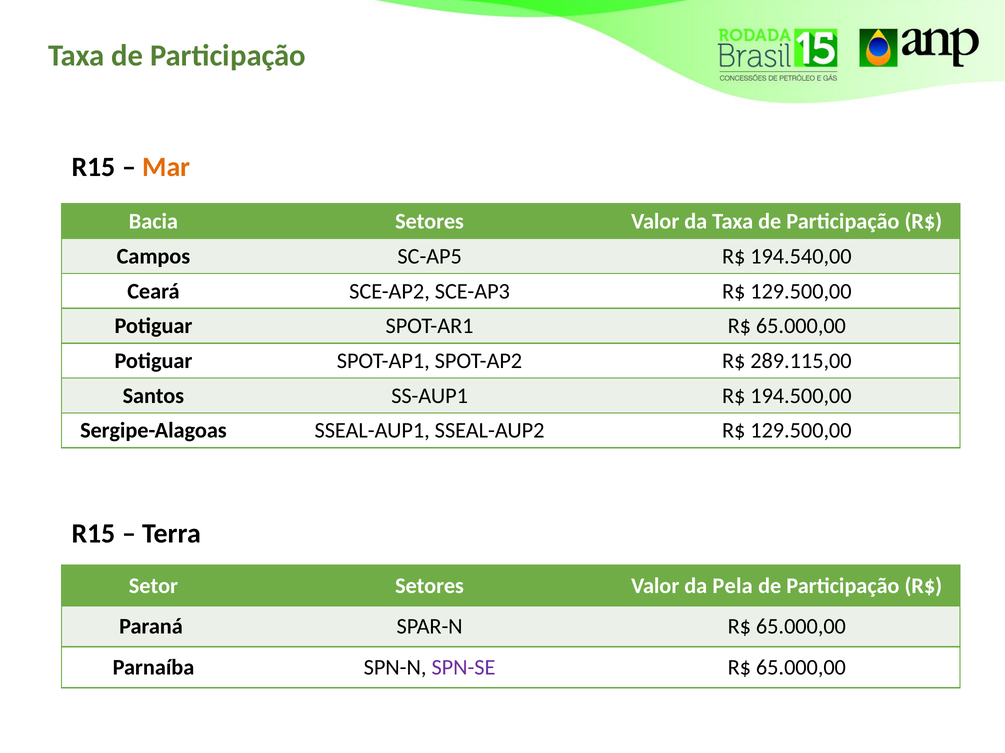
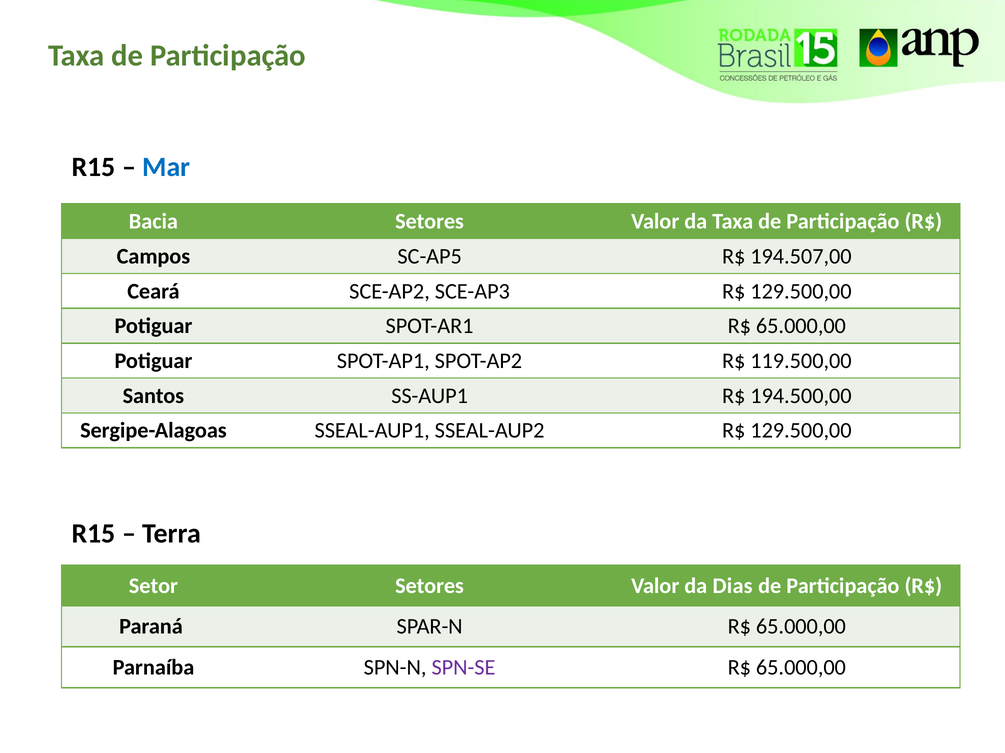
Mar colour: orange -> blue (166, 167)
194.540,00: 194.540,00 -> 194.507,00 (801, 257)
289.115,00: 289.115,00 -> 119.500,00 (801, 361)
Pela: Pela -> Dias (733, 586)
